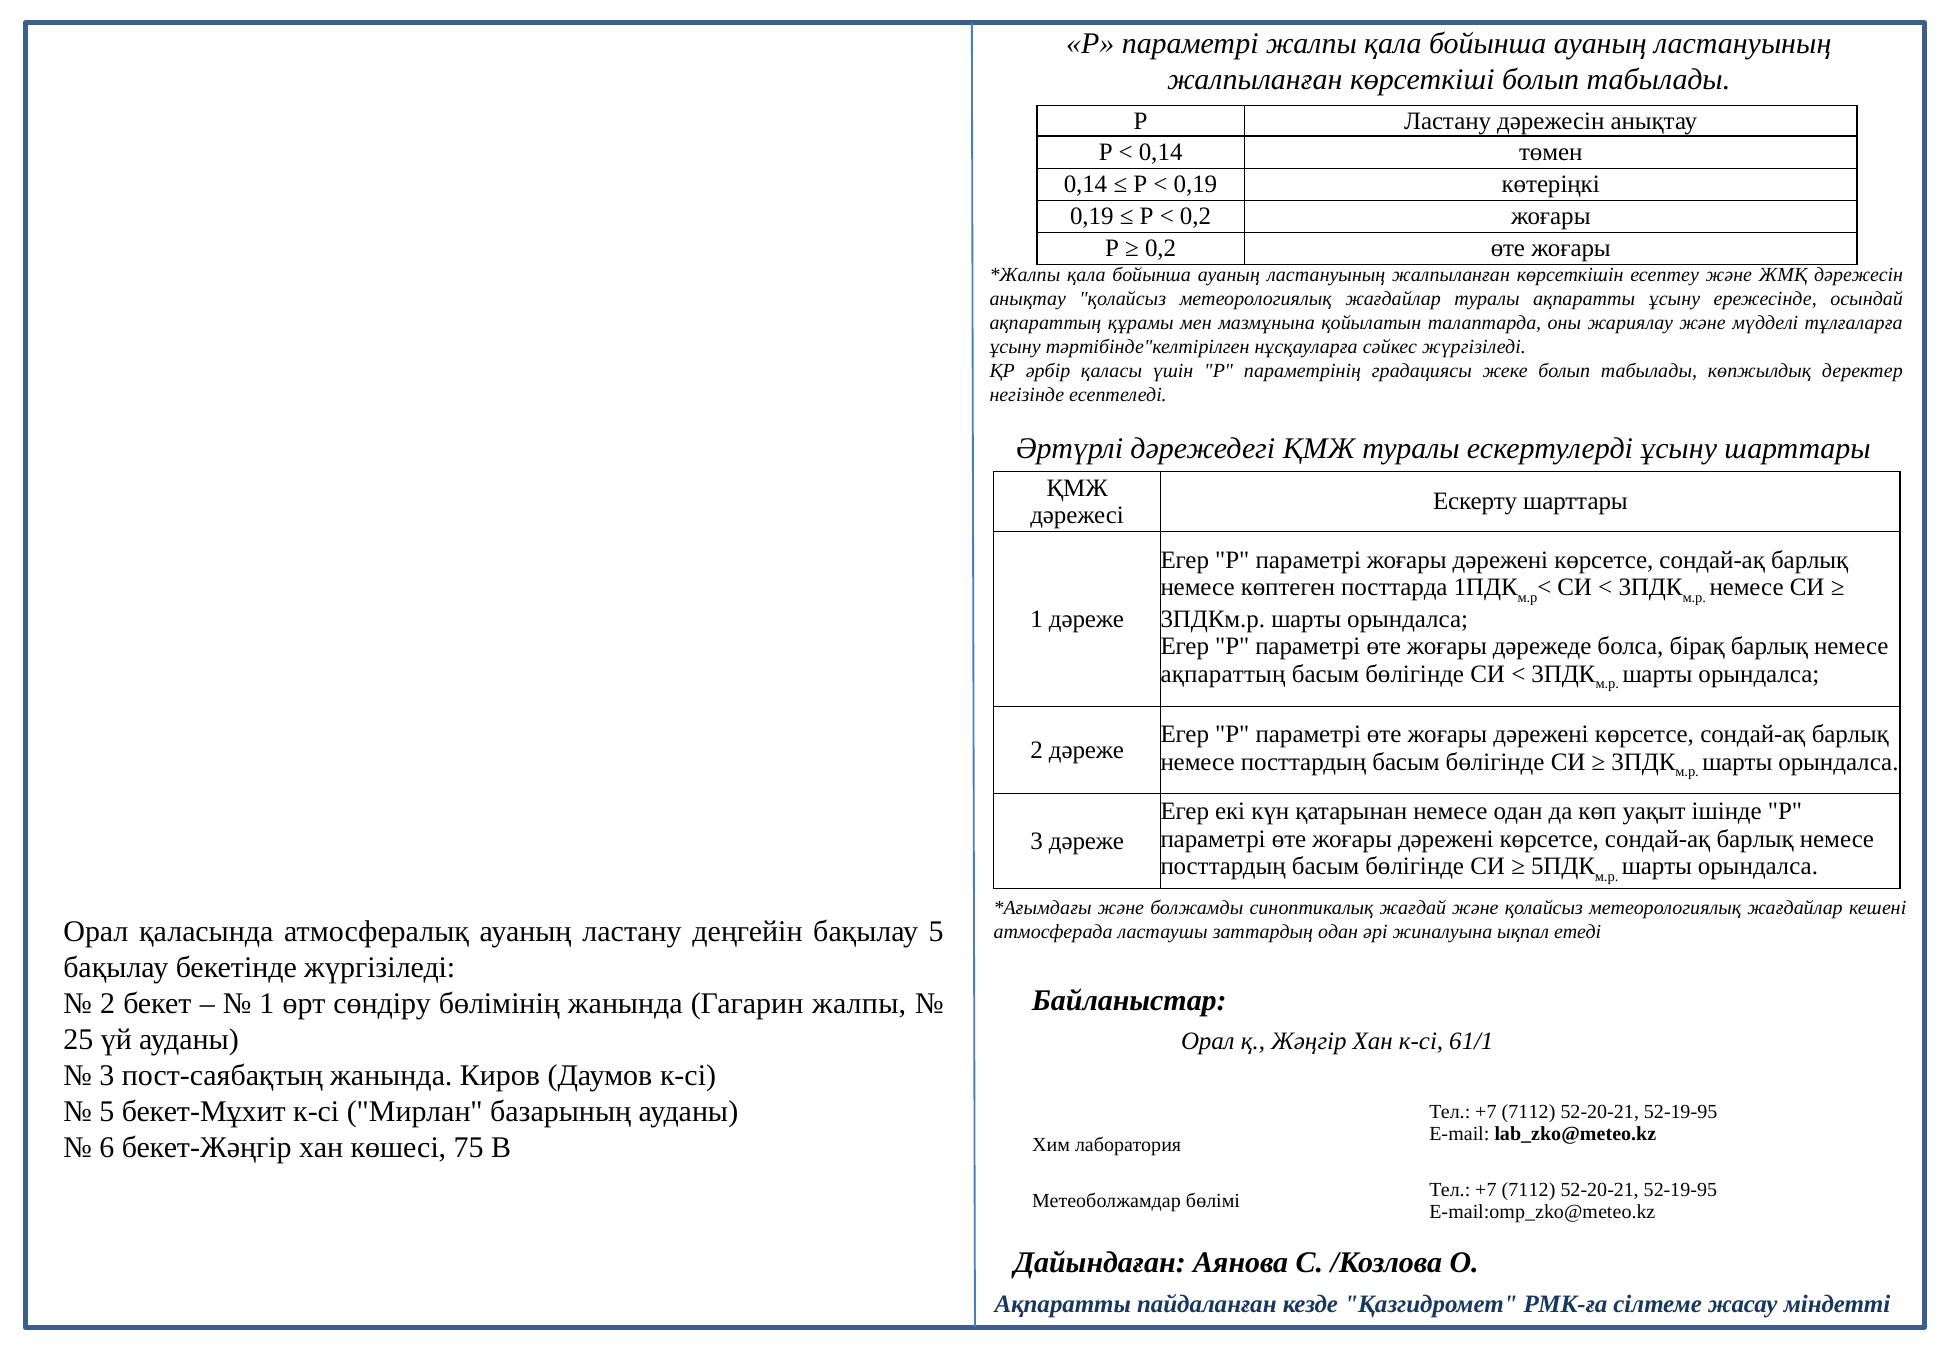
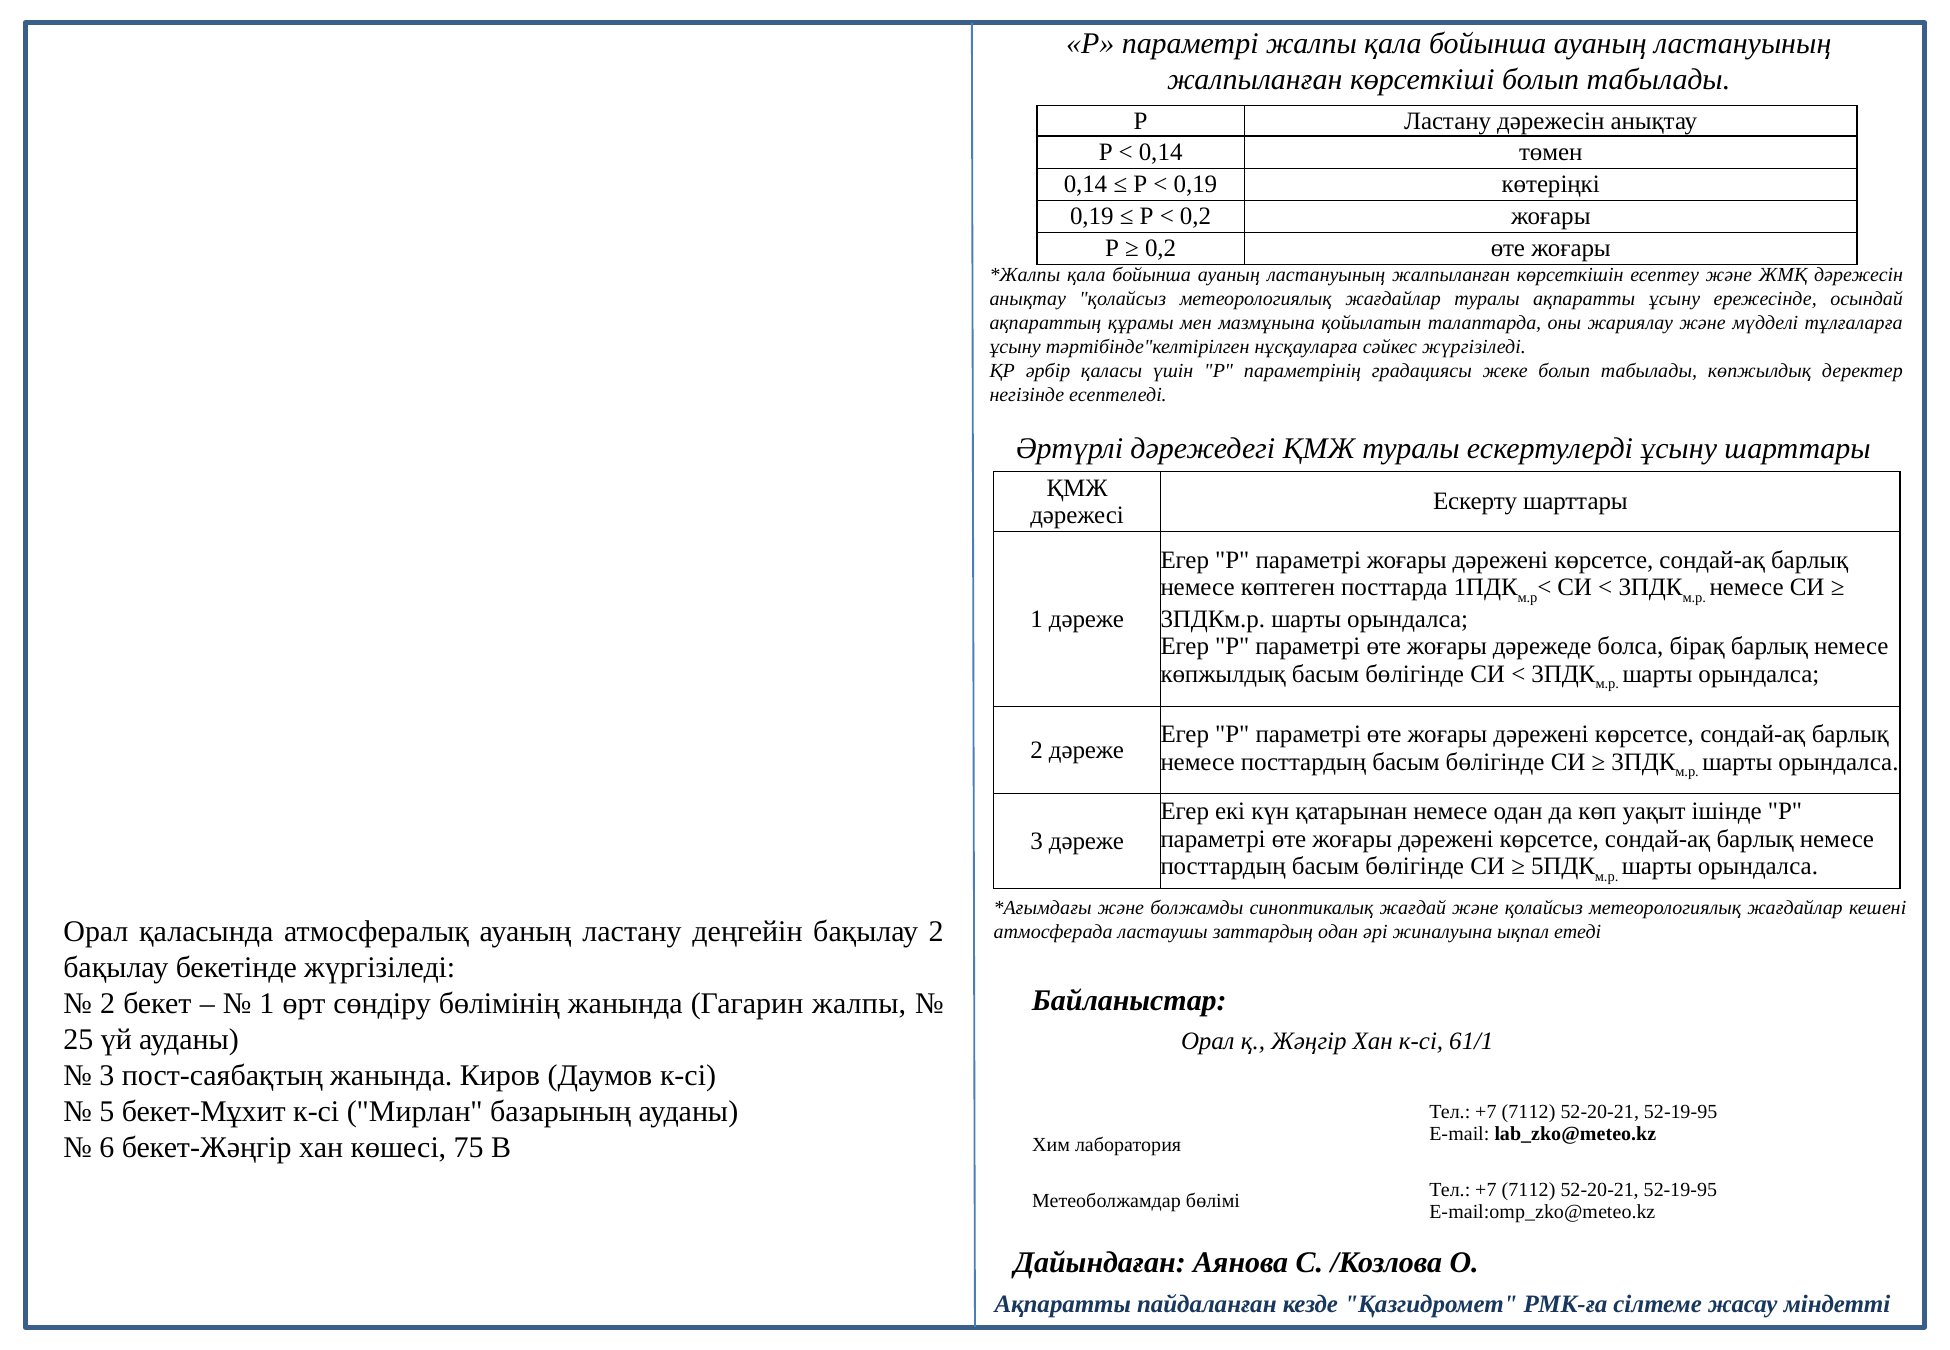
ақпараттың: ақпараттың -> көпжылдық (1223, 674)
бақылау 5: 5 -> 2 (936, 932)
